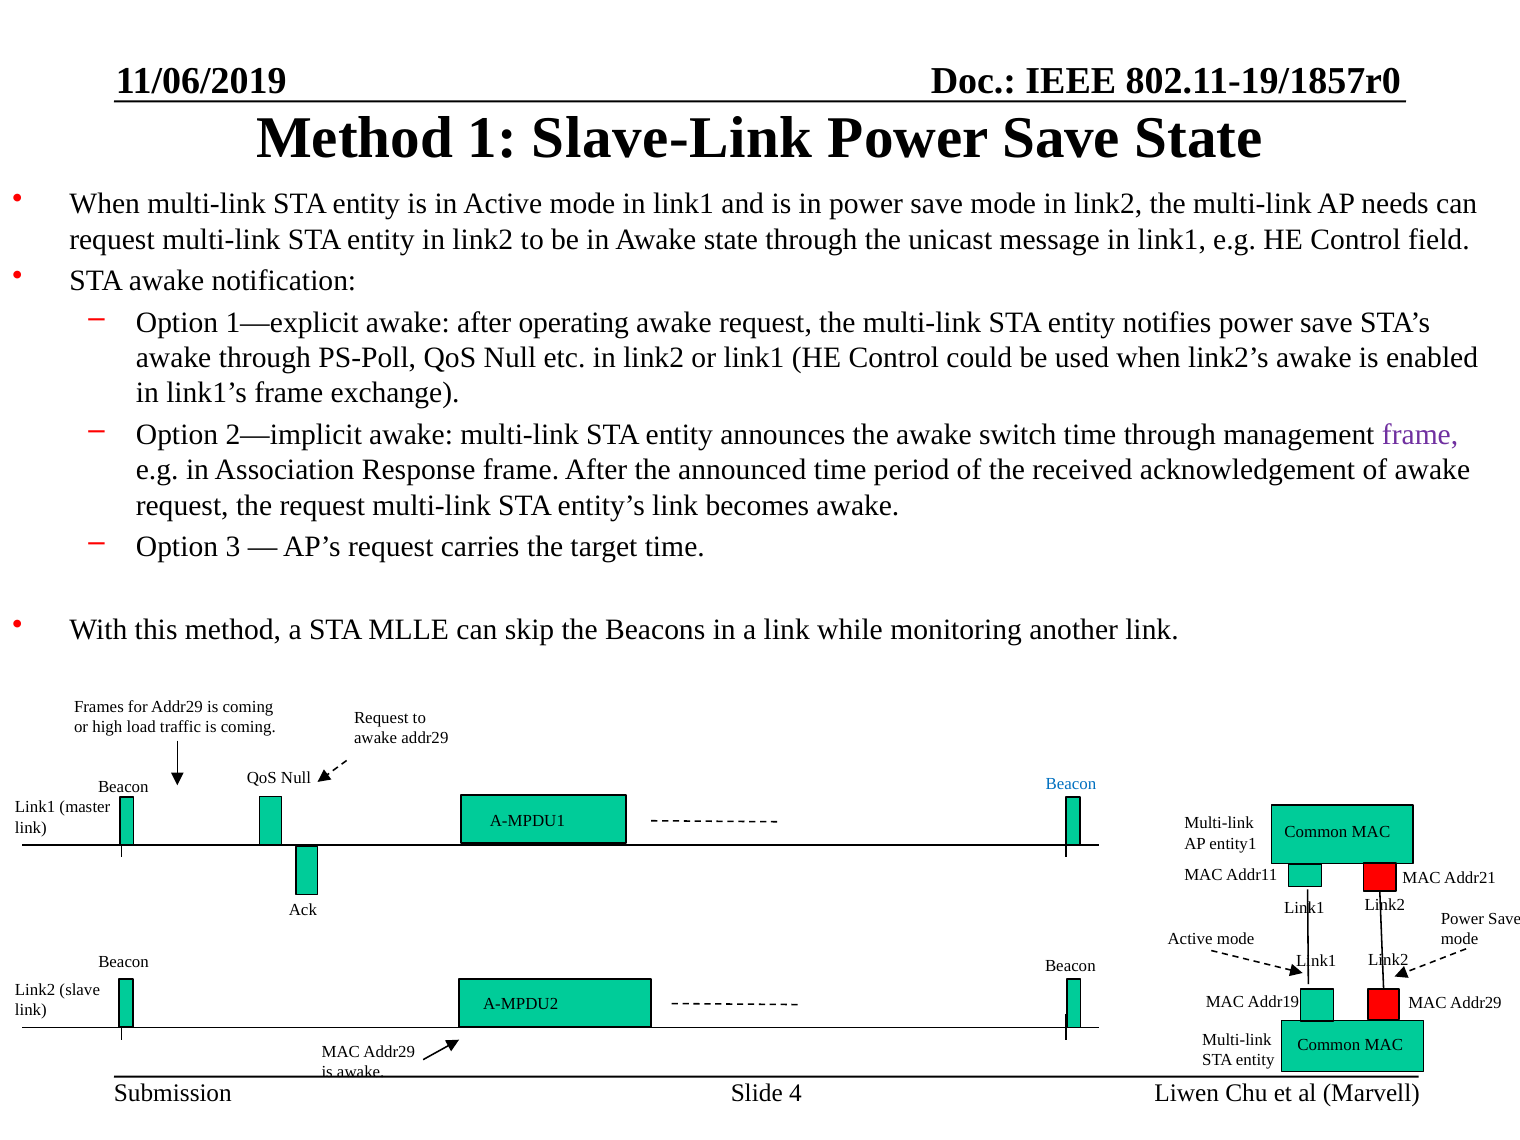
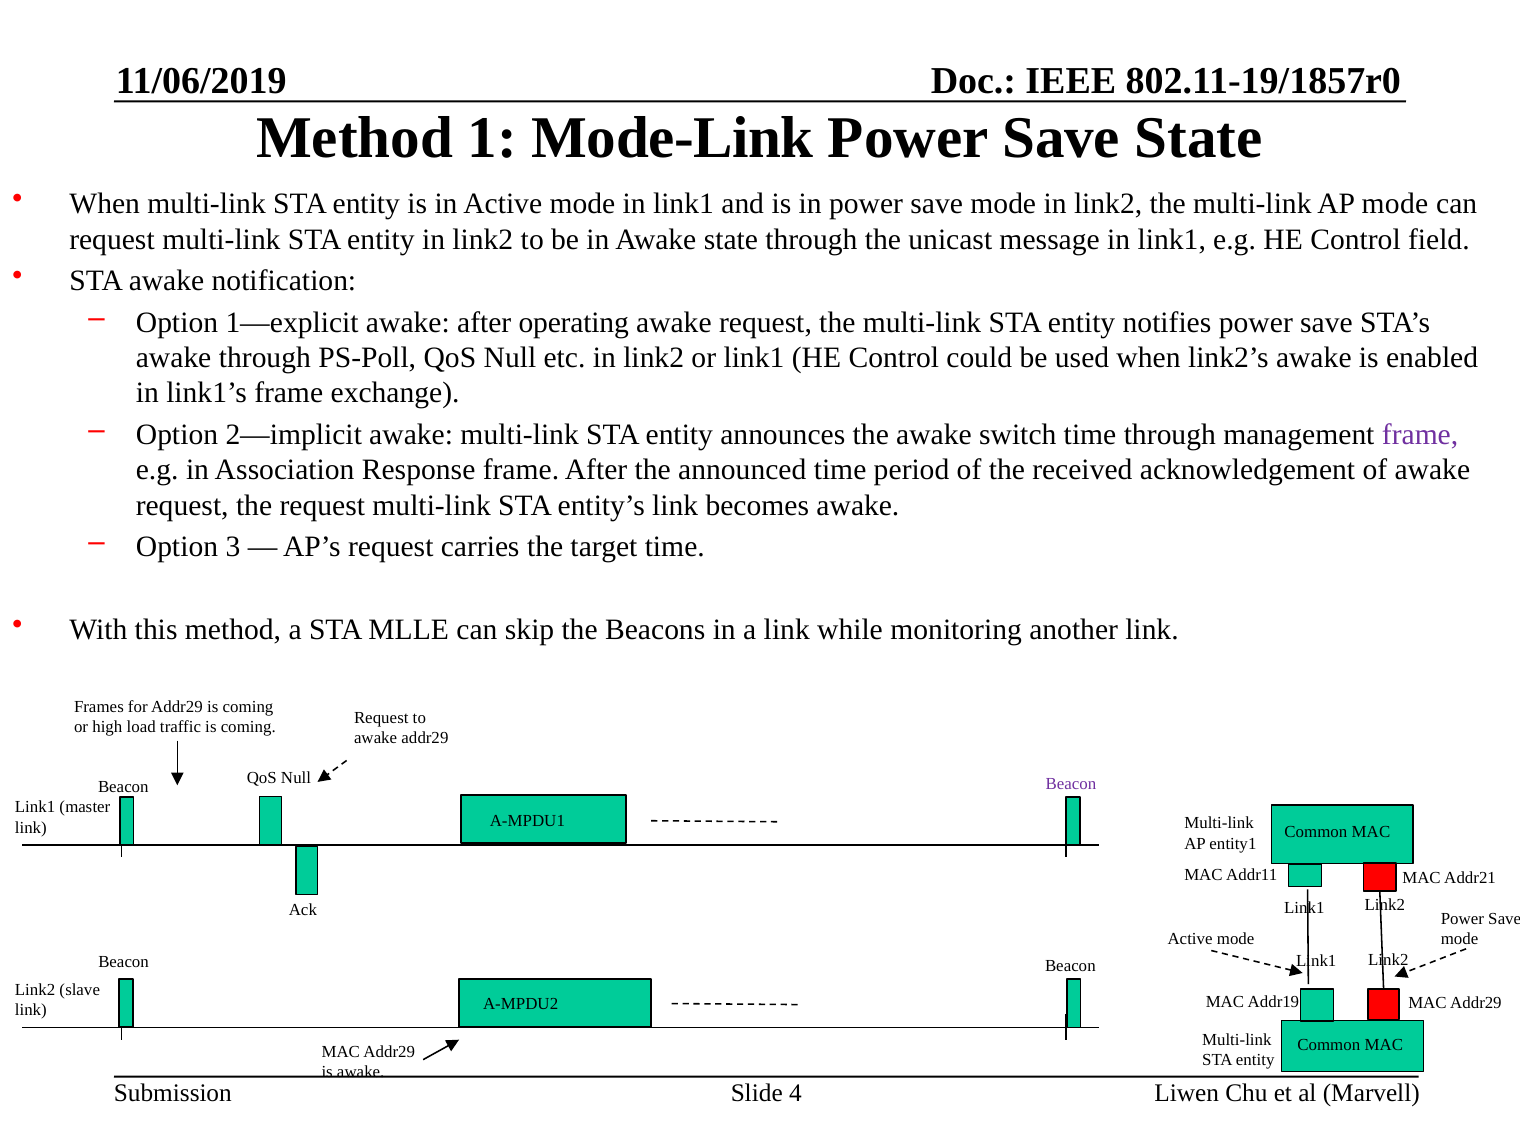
Slave-Link: Slave-Link -> Mode-Link (673, 138)
AP needs: needs -> mode (1395, 204)
Beacon colour: blue -> purple (1071, 784)
